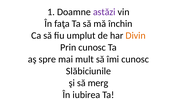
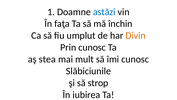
astăzi colour: purple -> blue (104, 12)
spre: spre -> stea (47, 59)
merg: merg -> strop (98, 83)
